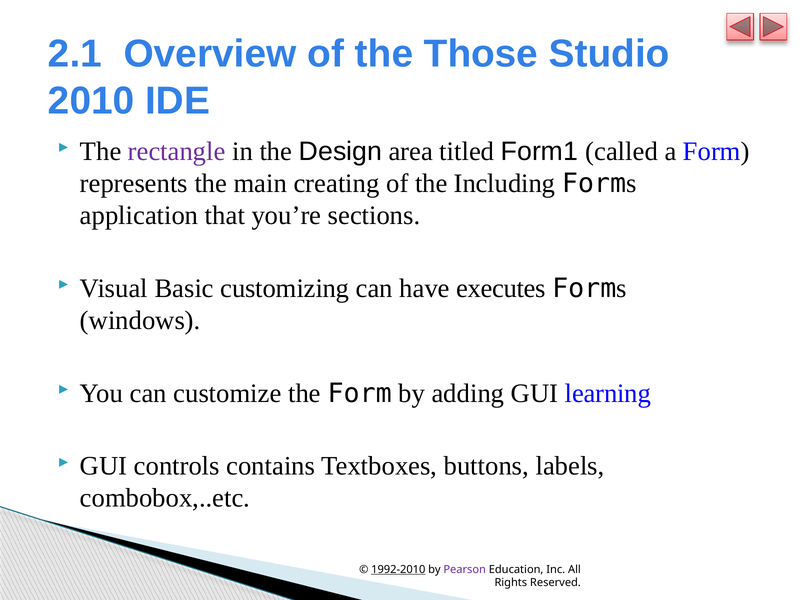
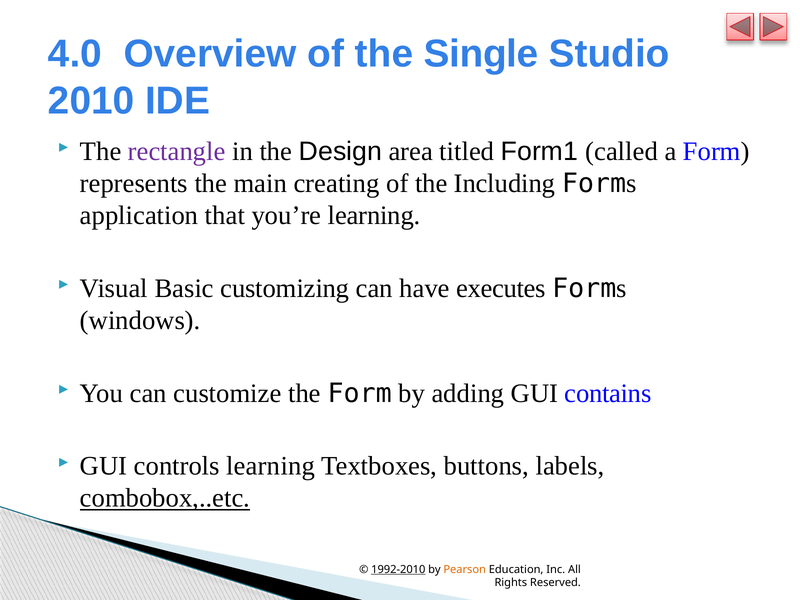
2.1: 2.1 -> 4.0 (75, 54)
Those: Those -> Single (481, 54)
you’re sections: sections -> learning (374, 215)
learning: learning -> contains (608, 393)
controls contains: contains -> learning (271, 466)
combobox,..etc underline: none -> present (165, 498)
Pearson colour: purple -> orange (465, 569)
